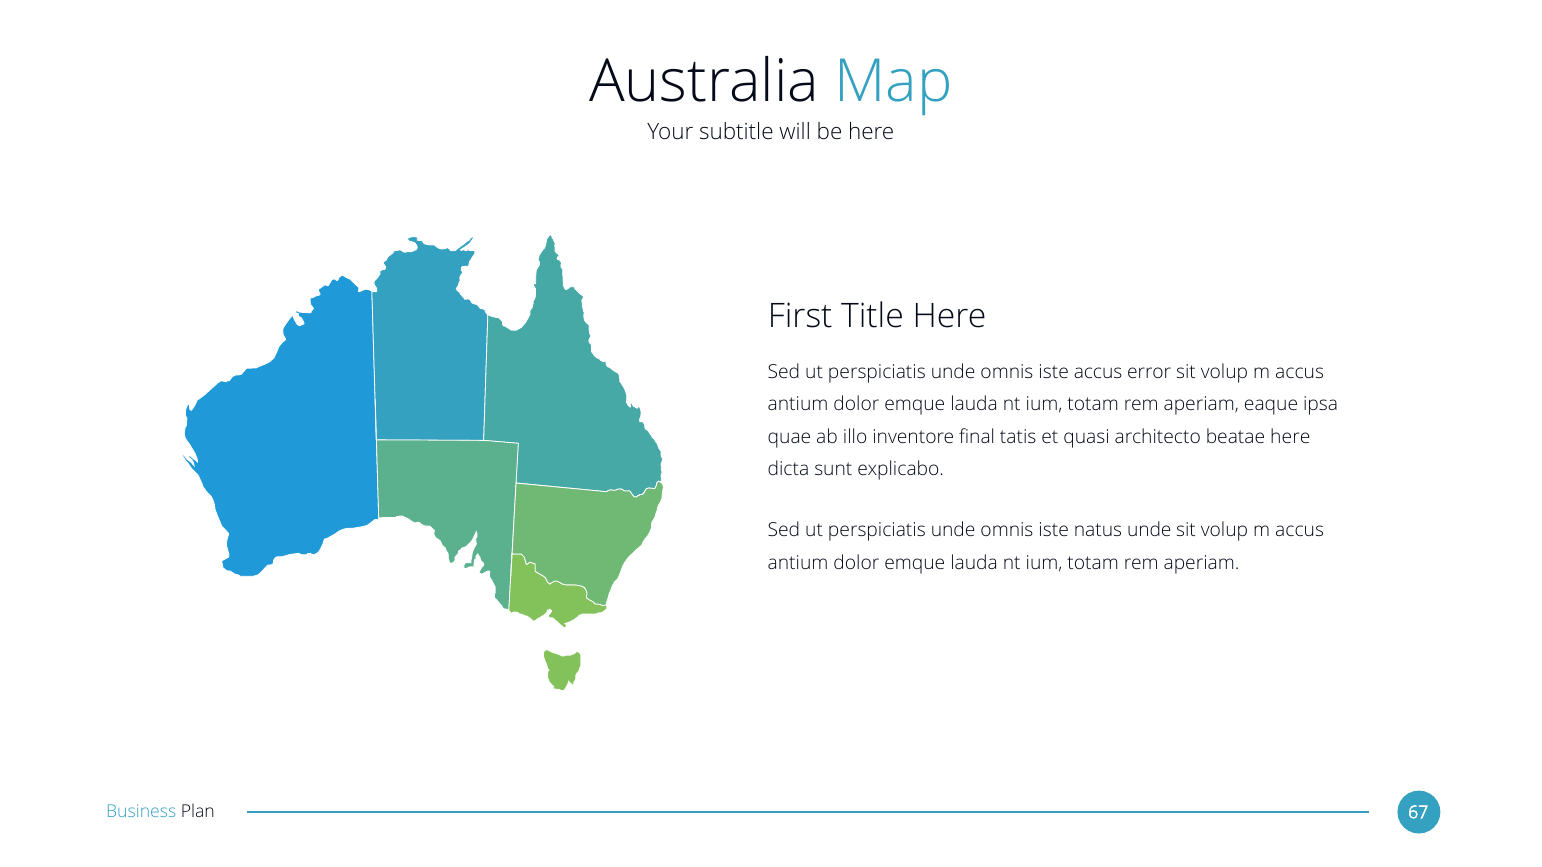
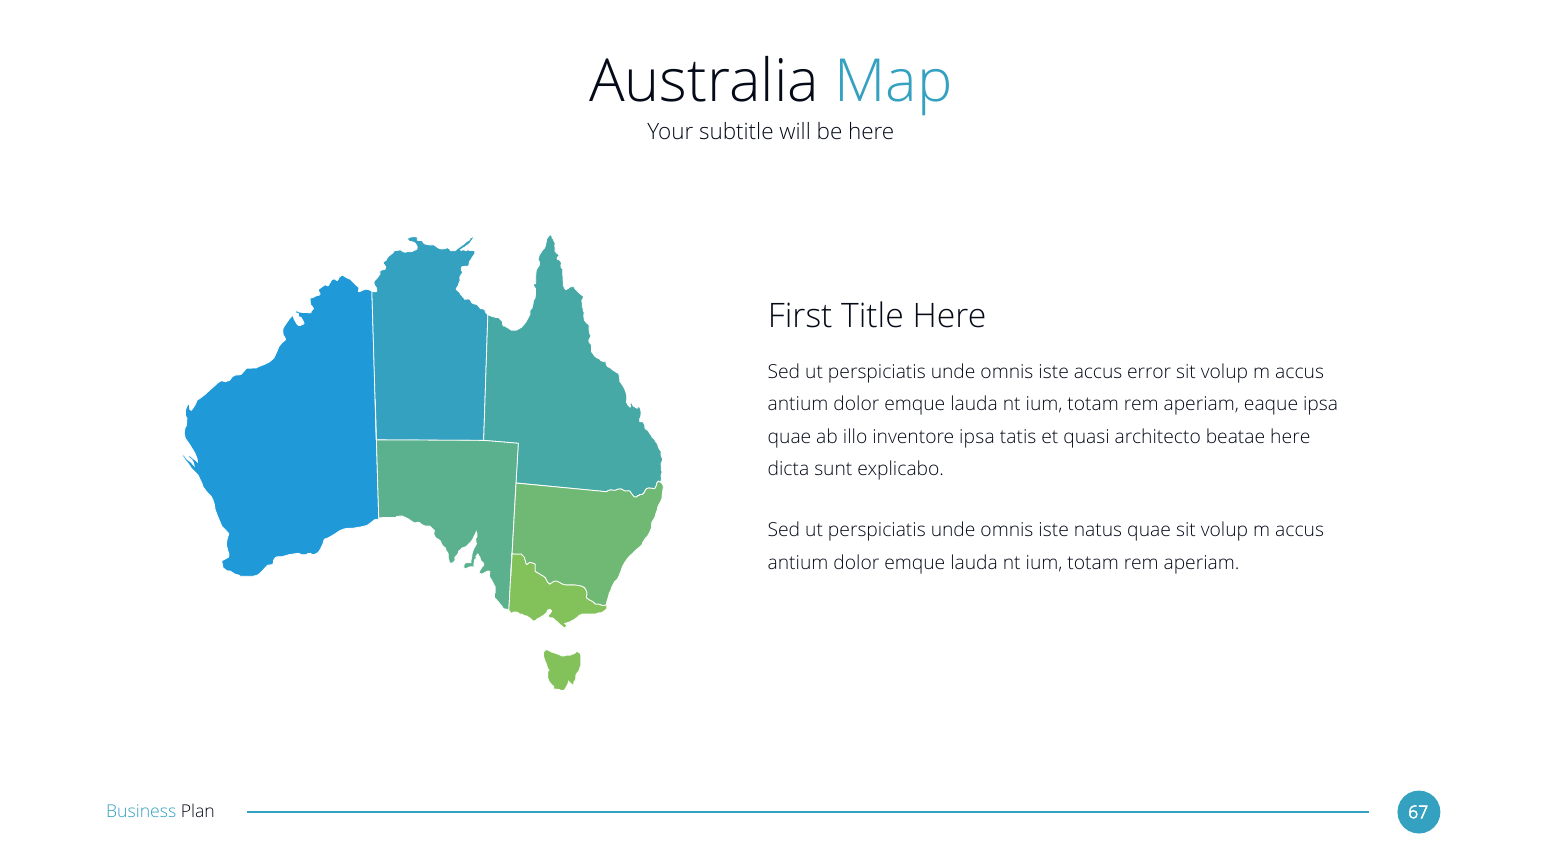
inventore final: final -> ipsa (977, 437)
natus unde: unde -> quae (1149, 531)
